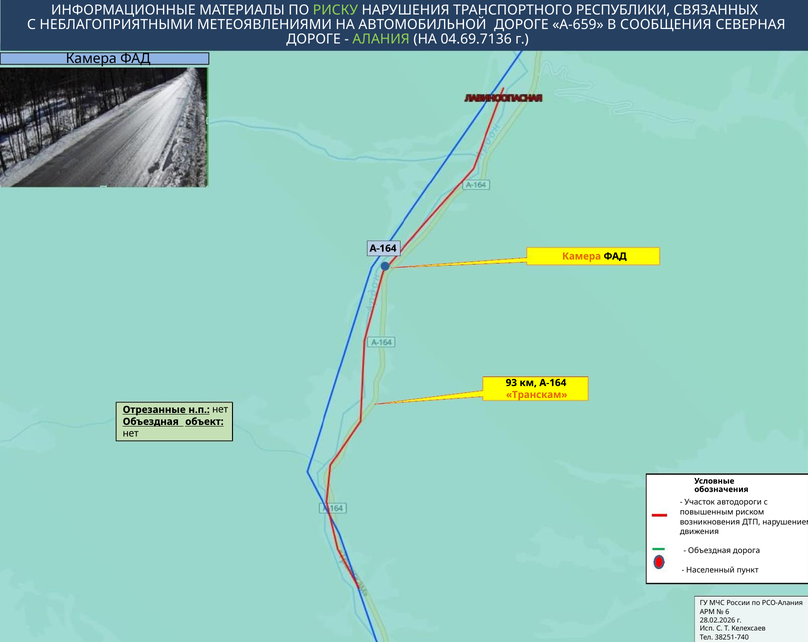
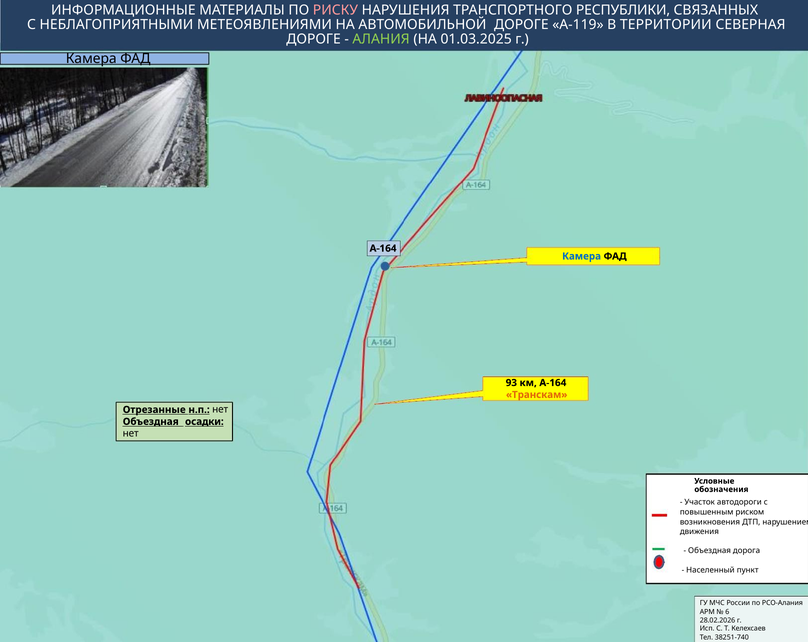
РИСКУ colour: light green -> pink (335, 10)
А-659: А-659 -> А-119 (578, 25)
СООБЩЕНИЯ: СООБЩЕНИЯ -> ТЕРРИТОРИИ (666, 25)
04.69.7136: 04.69.7136 -> 01.03.2025 (476, 39)
Камера colour: orange -> blue (582, 256)
объект: объект -> осадки (204, 422)
